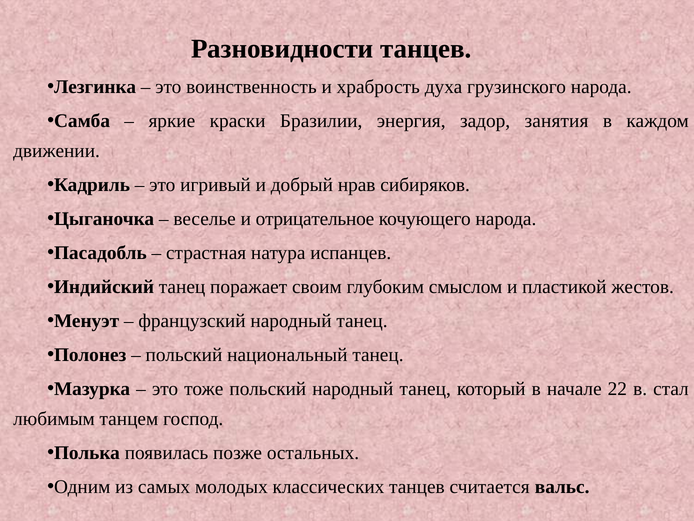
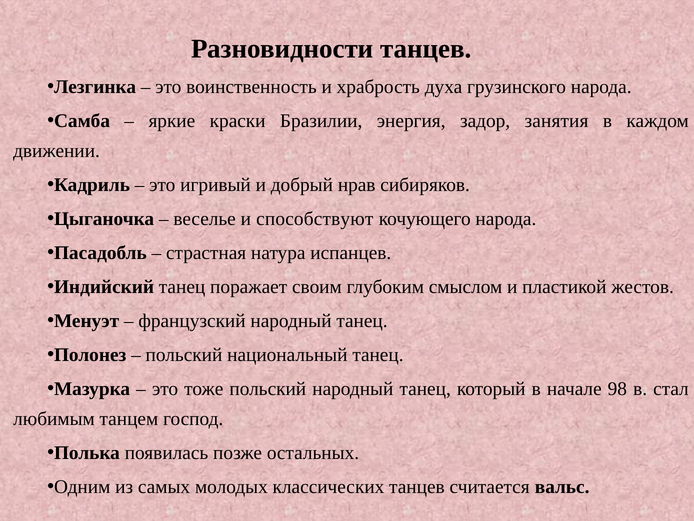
отрицательное: отрицательное -> способствуют (315, 219)
22: 22 -> 98 (617, 388)
